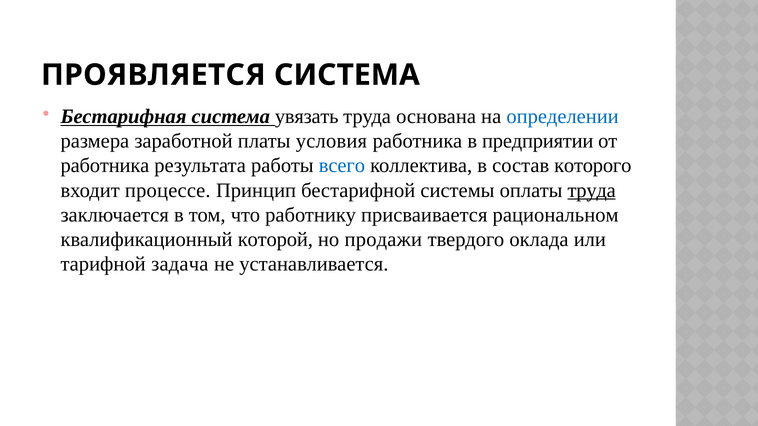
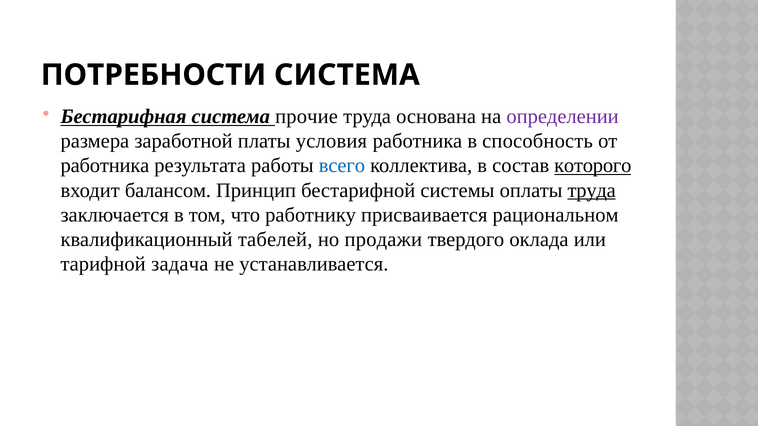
ПРОЯВЛЯЕТСЯ: ПРОЯВЛЯЕТСЯ -> ПОТРЕБНОСТИ (153, 75)
увязать: увязать -> прочие (307, 117)
определении colour: blue -> purple (563, 117)
предприятии: предприятии -> способность (538, 141)
которого underline: none -> present (593, 166)
процессе: процессе -> балансом (168, 191)
которой: которой -> табелей (275, 240)
